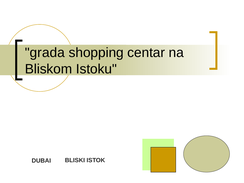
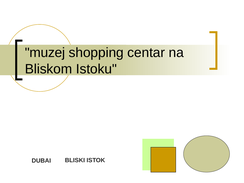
grada: grada -> muzej (45, 53)
